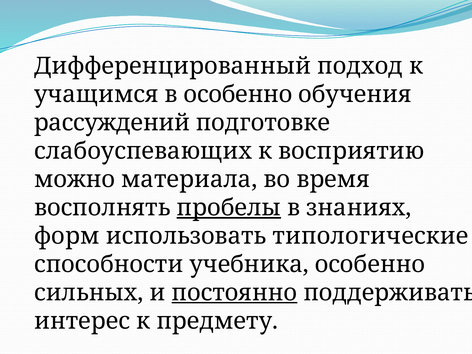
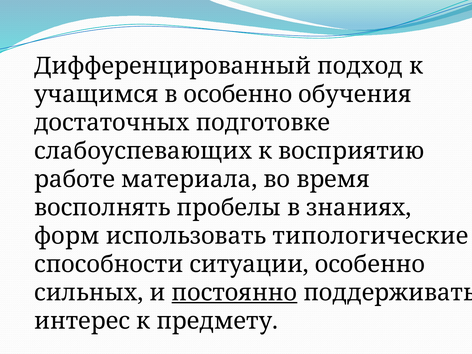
рассуждений: рассуждений -> достаточных (112, 123)
можно: можно -> работе (75, 179)
пробелы underline: present -> none (229, 208)
учебника: учебника -> ситуации (249, 264)
